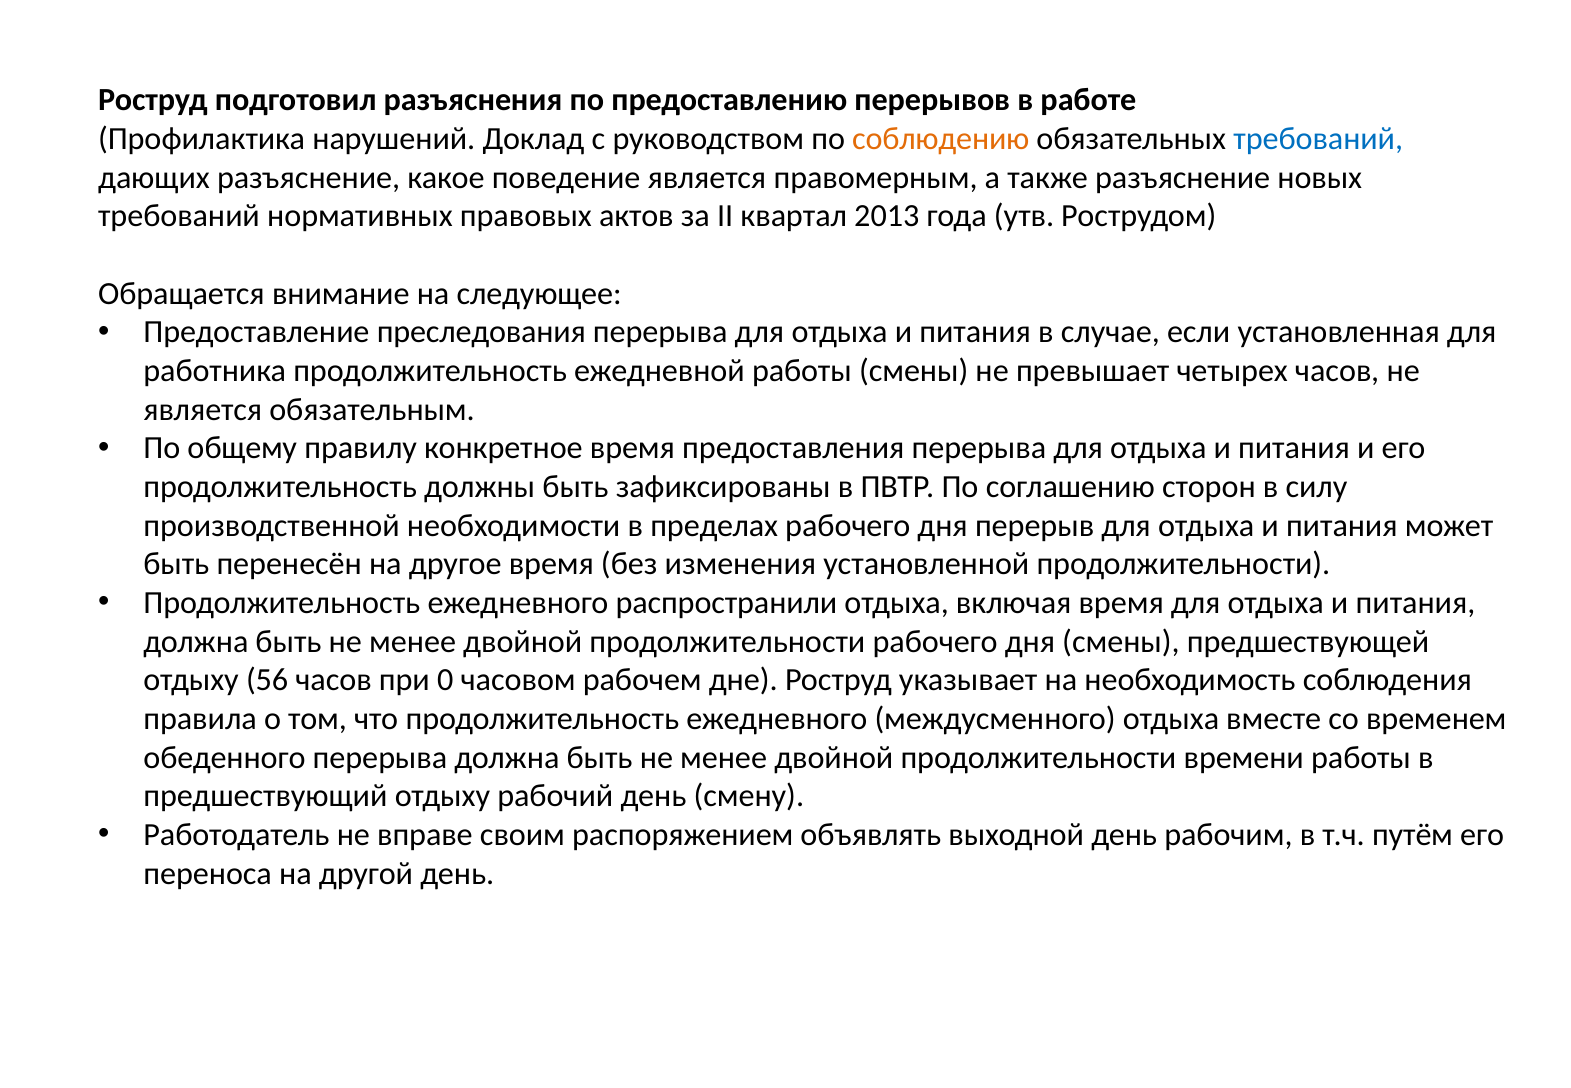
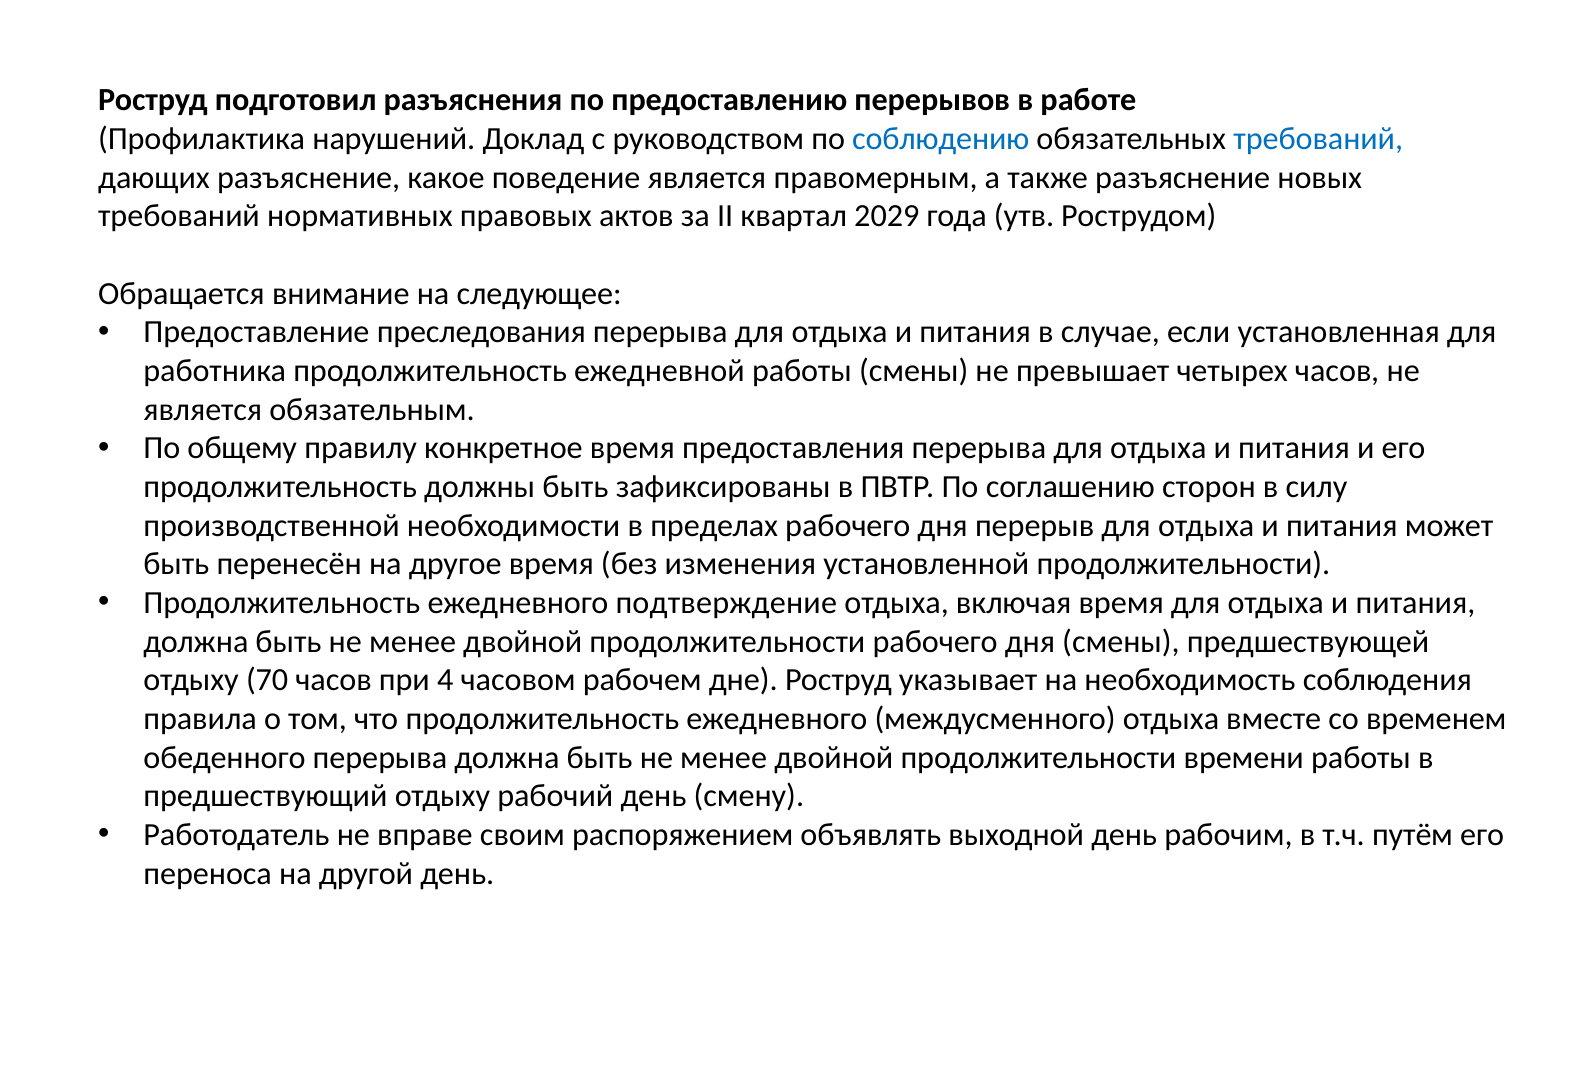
соблюдению colour: orange -> blue (941, 139)
2013: 2013 -> 2029 (887, 216)
распространили: распространили -> подтверждение (726, 603)
56: 56 -> 70 (267, 680)
0: 0 -> 4 (445, 680)
